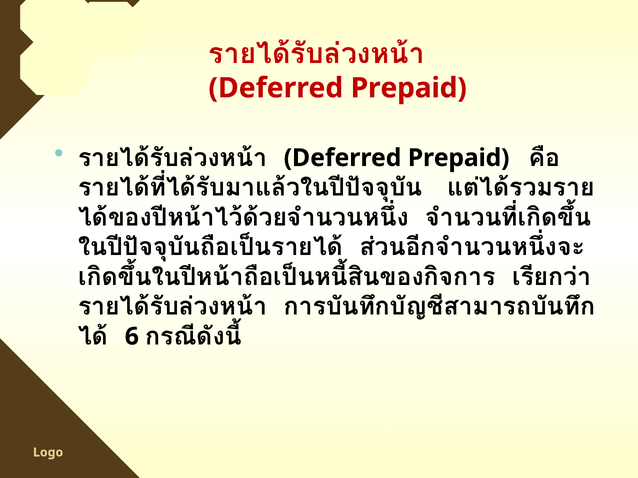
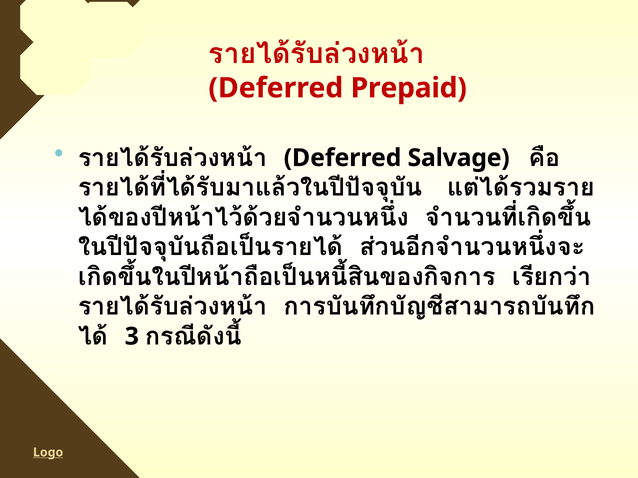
Prepaid: Prepaid -> Salvage (459, 158)
6: 6 -> 3 (132, 337)
Logo underline: none -> present (48, 453)
